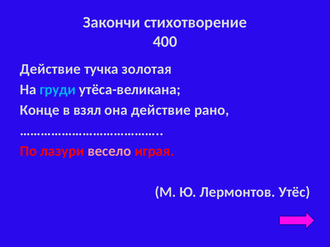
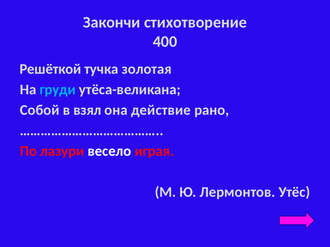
Действие: Действие -> Решёткой (50, 69)
Конце: Конце -> Собой (40, 110)
весело colour: pink -> white (109, 151)
